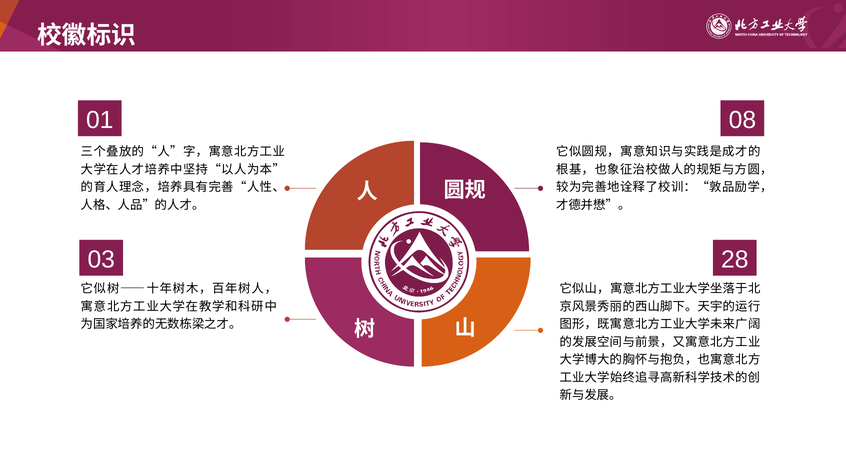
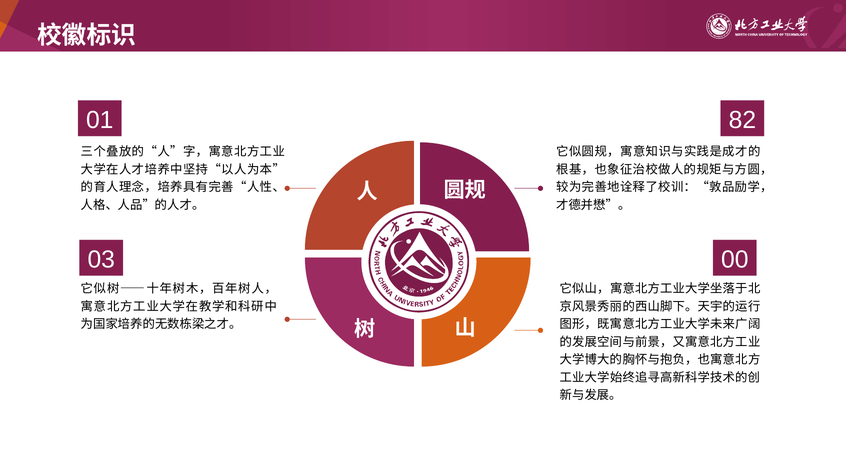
08: 08 -> 82 (742, 120)
28: 28 -> 00 (735, 259)
